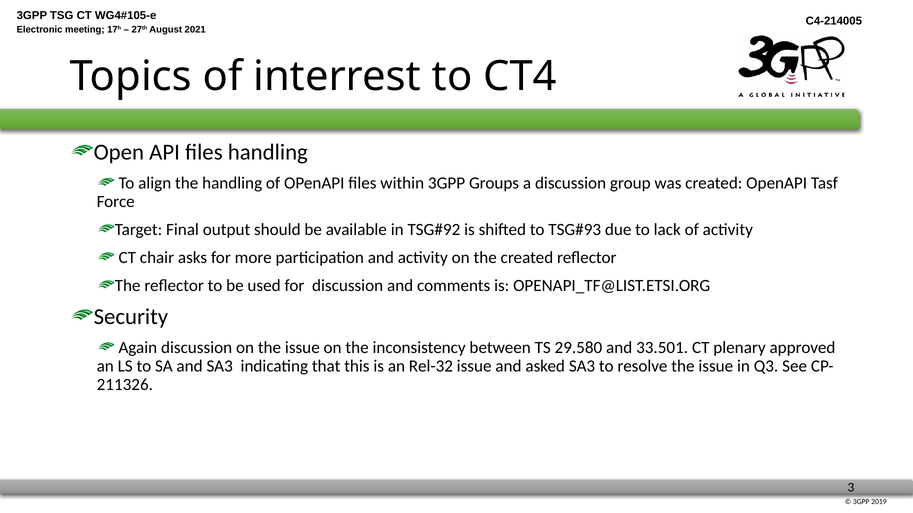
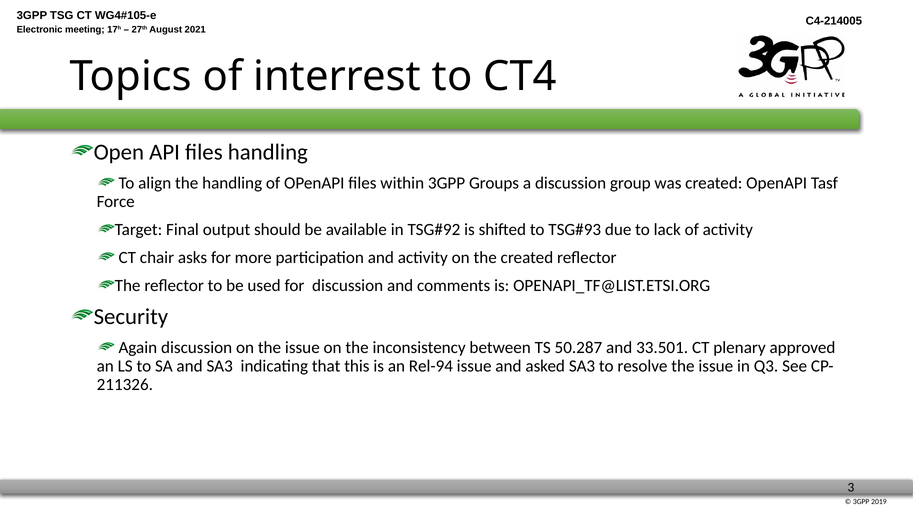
29.580: 29.580 -> 50.287 (578, 348)
Rel-32: Rel-32 -> Rel-94 (431, 367)
